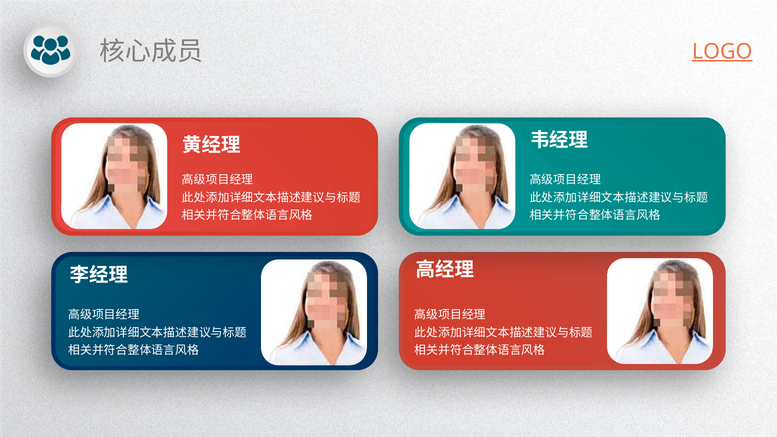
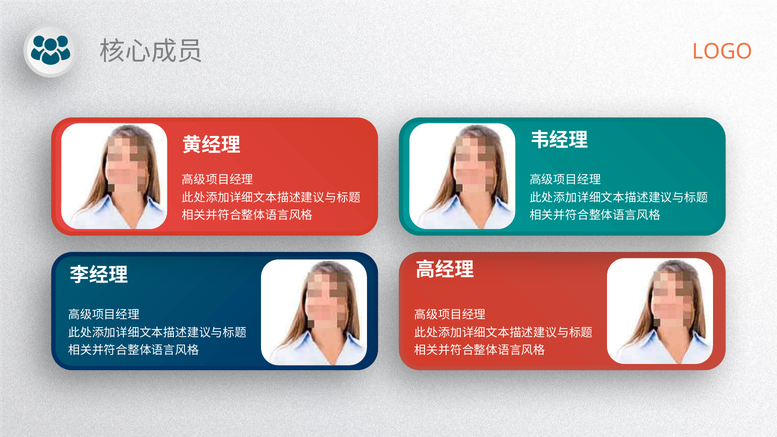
LOGO underline: present -> none (722, 52)
